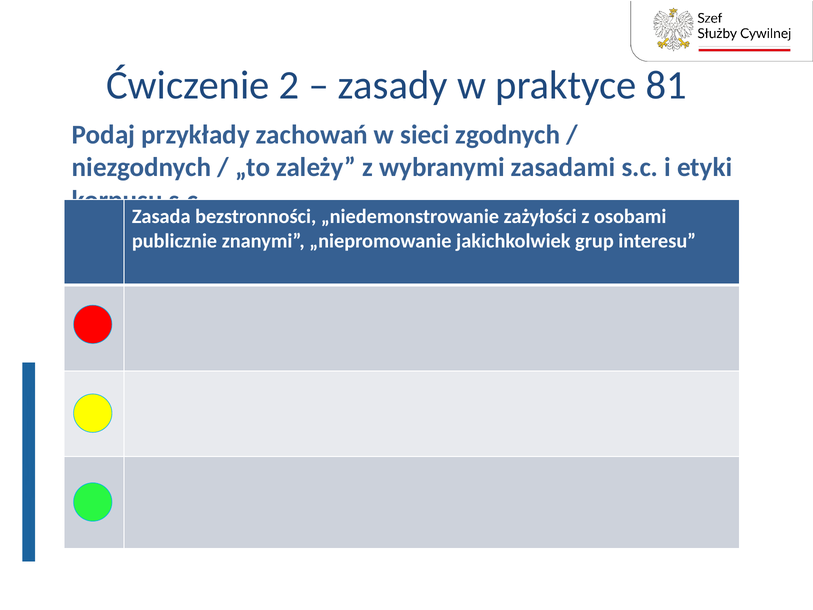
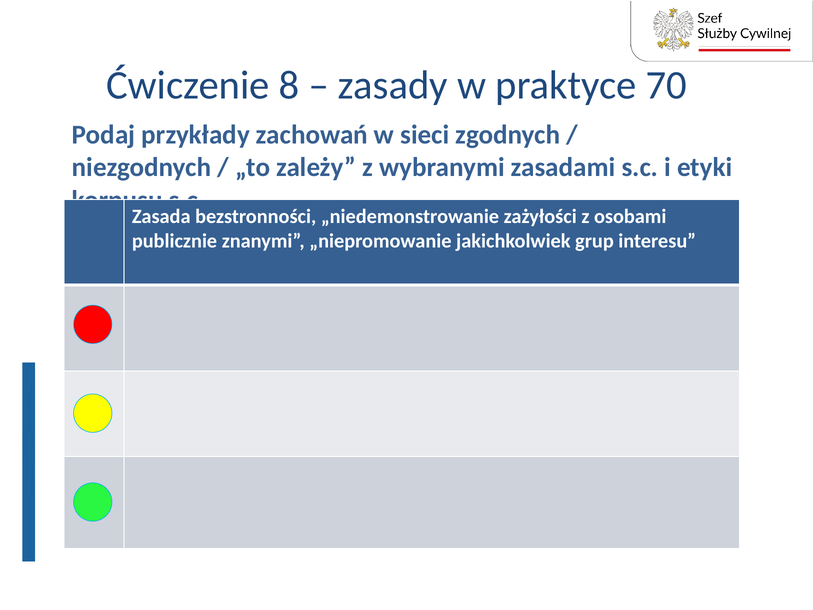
2: 2 -> 8 (289, 85)
81: 81 -> 70 (666, 85)
